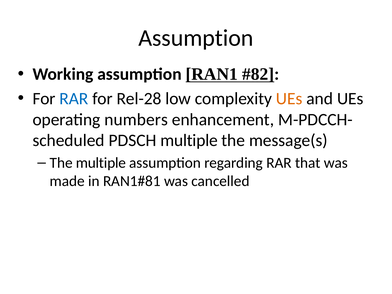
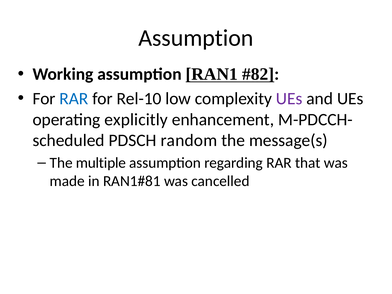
Rel-28: Rel-28 -> Rel-10 (139, 99)
UEs colour: orange -> purple (289, 99)
numbers: numbers -> explicitly (136, 120)
PDSCH multiple: multiple -> random (189, 140)
